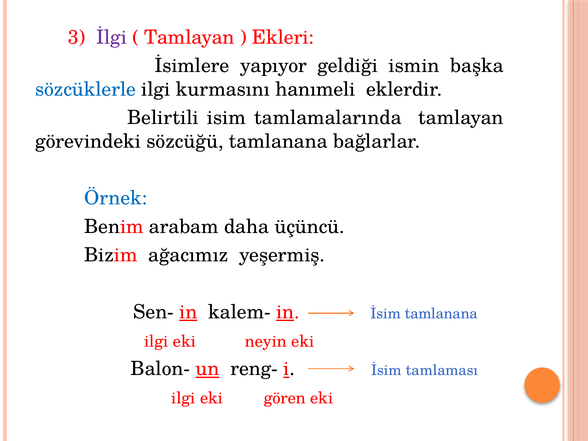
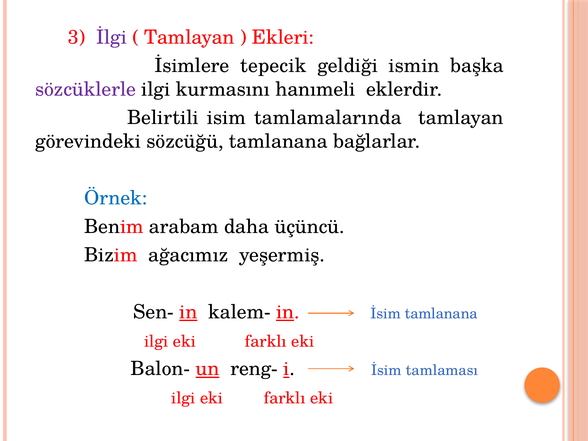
yapıyor: yapıyor -> tepecik (273, 66)
sözcüklerle colour: blue -> purple (86, 89)
neyin: neyin -> farklı (266, 341)
gören: gören -> farklı (285, 398)
